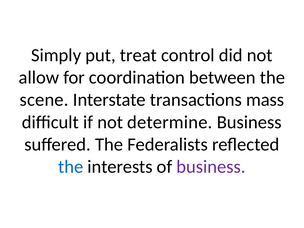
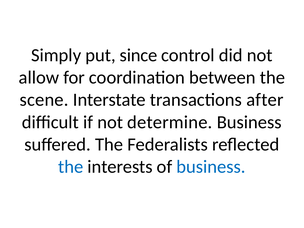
treat: treat -> since (139, 55)
mass: mass -> after (265, 100)
business colour: purple -> blue (211, 167)
